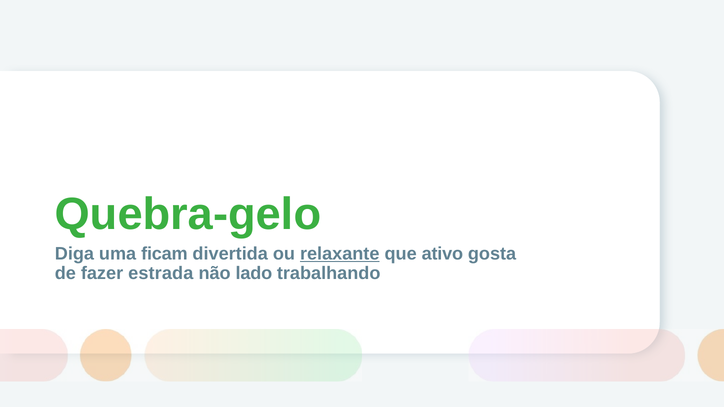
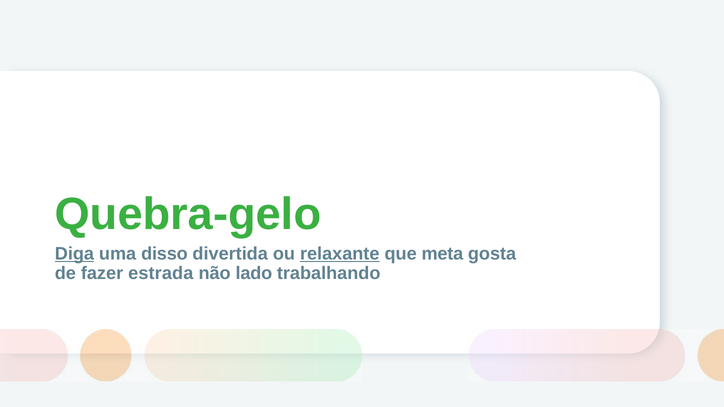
Diga underline: none -> present (74, 254)
ficam: ficam -> disso (164, 254)
ativo: ativo -> meta (442, 254)
